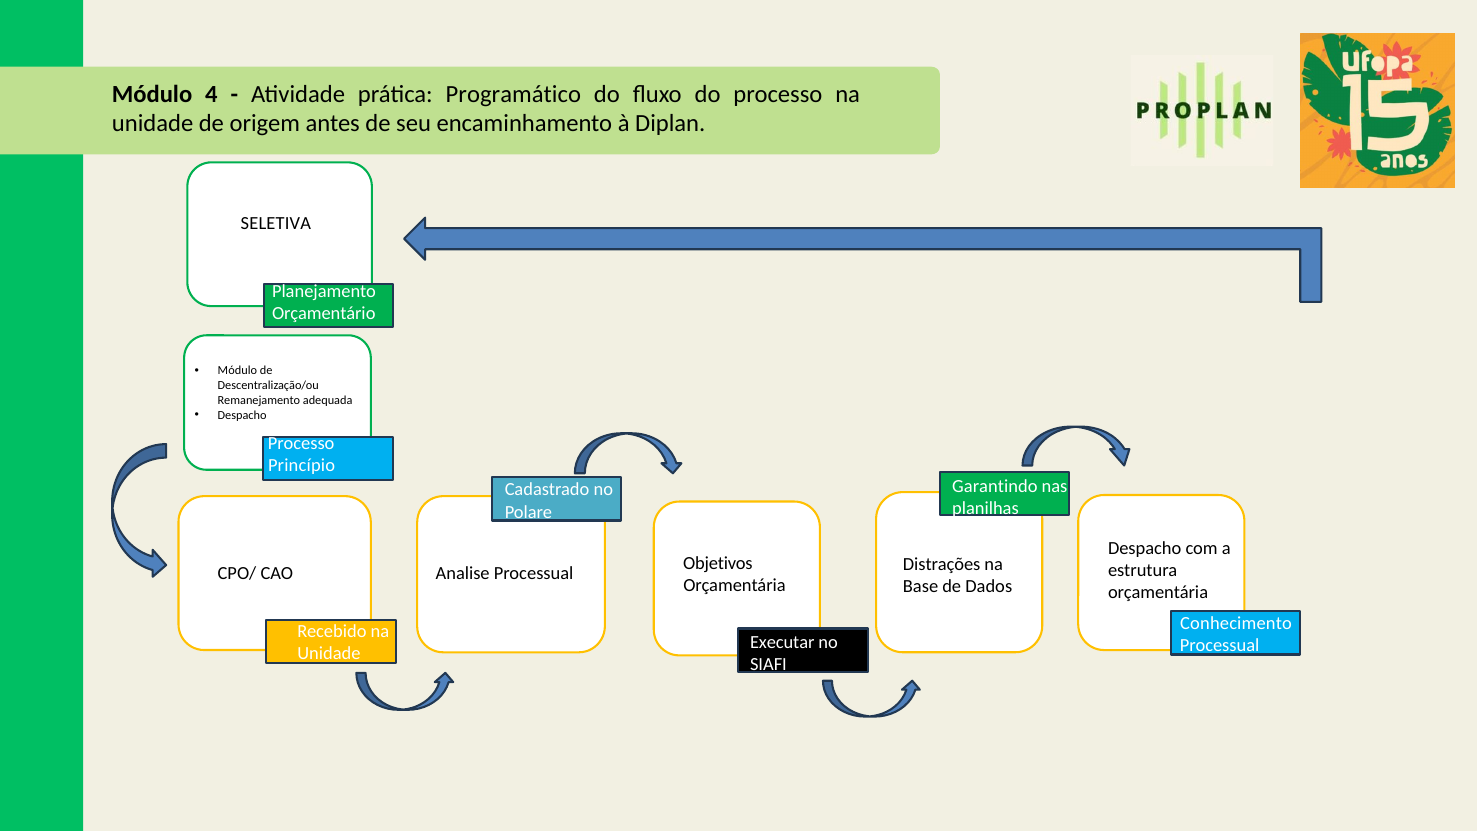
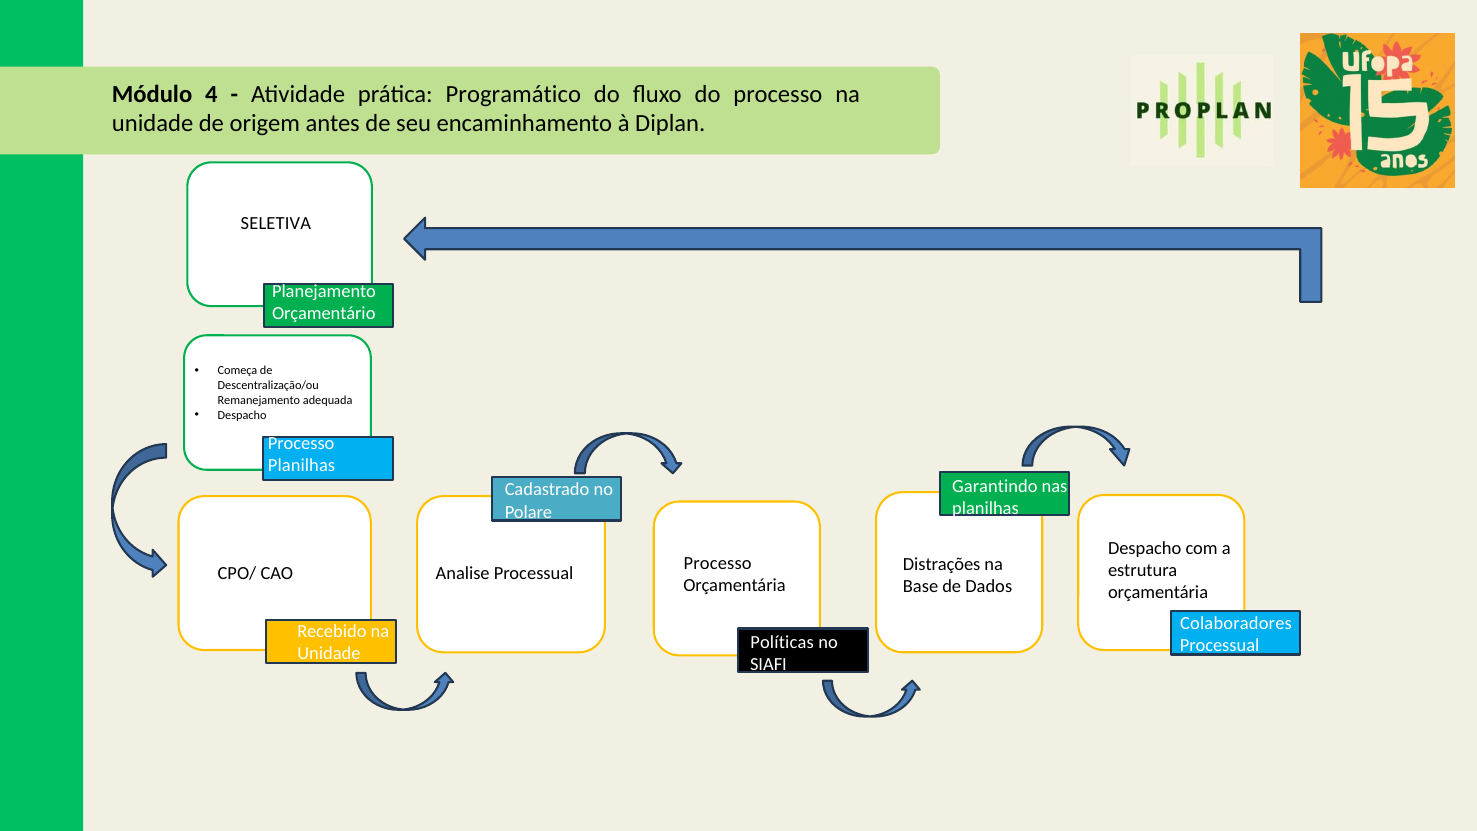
Módulo: Módulo -> Começa (238, 371)
Princípio: Princípio -> Planilhas (302, 465)
Objetivos: Objetivos -> Processo (718, 563)
Conhecimento: Conhecimento -> Colaboradores (1236, 623)
Executar: Executar -> Políticas (782, 642)
